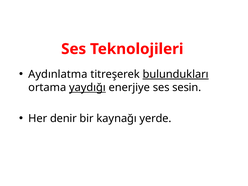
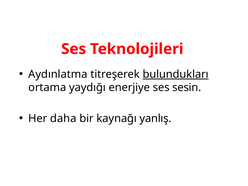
yaydığı underline: present -> none (87, 88)
denir: denir -> daha (63, 118)
yerde: yerde -> yanlış (155, 118)
